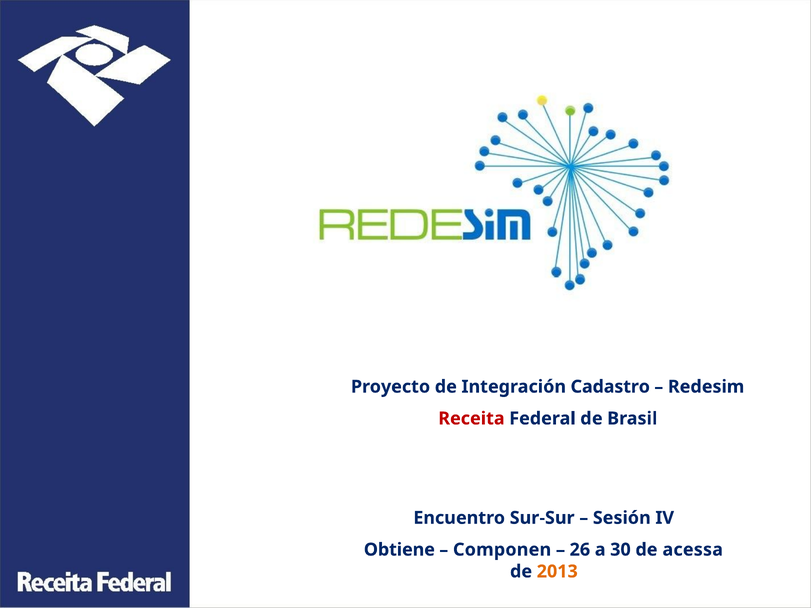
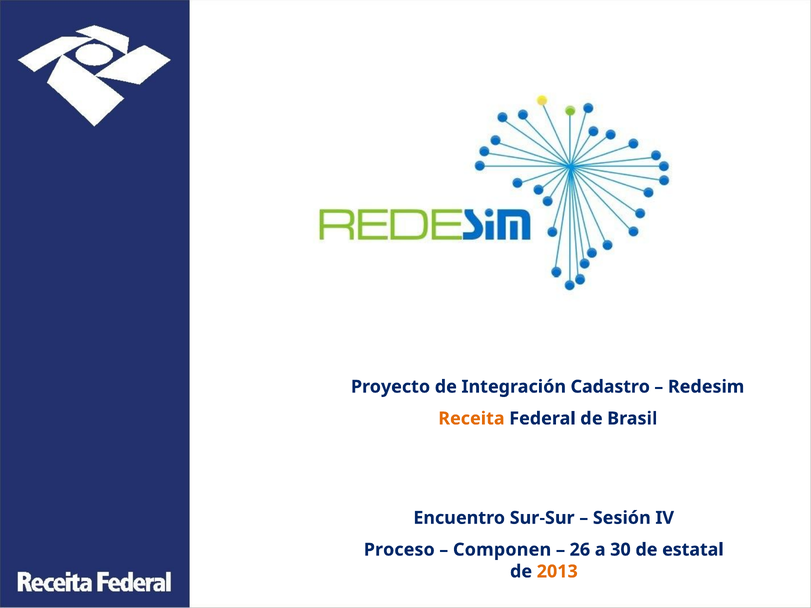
Receita colour: red -> orange (471, 419)
Obtiene: Obtiene -> Proceso (399, 550)
acessa: acessa -> estatal (693, 550)
